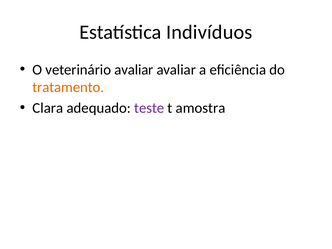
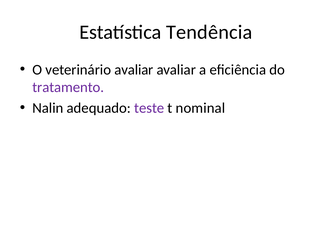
Indivíduos: Indivíduos -> Tendência (209, 32)
tratamento colour: orange -> purple (68, 87)
Clara: Clara -> Nalin (48, 108)
amostra: amostra -> nominal (201, 108)
